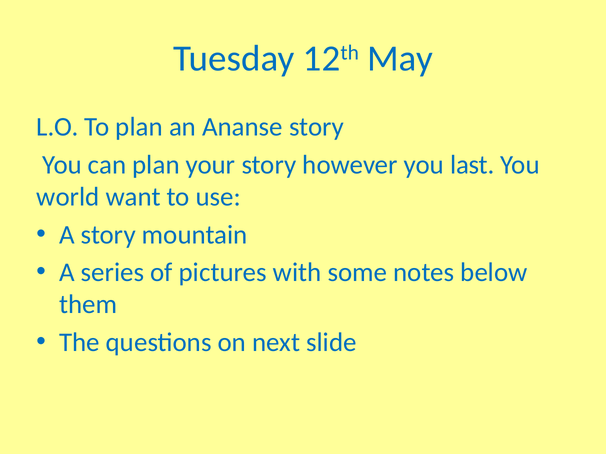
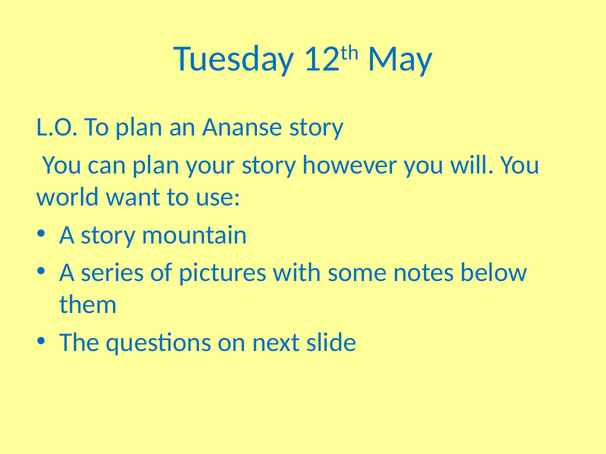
last: last -> will (472, 165)
